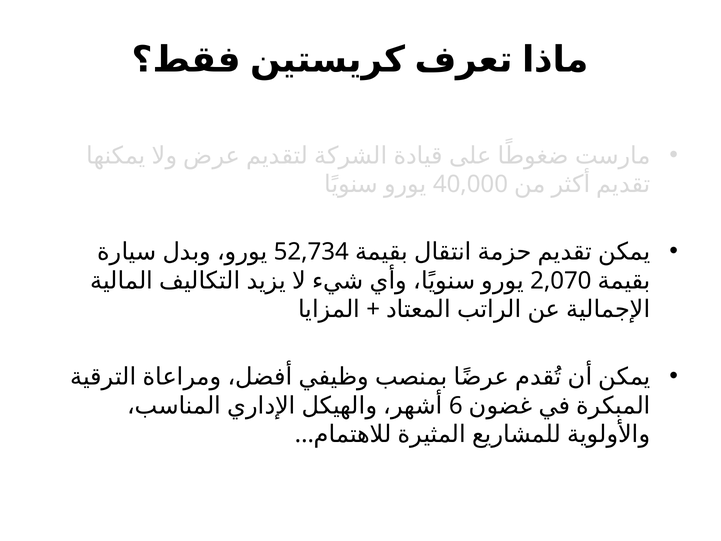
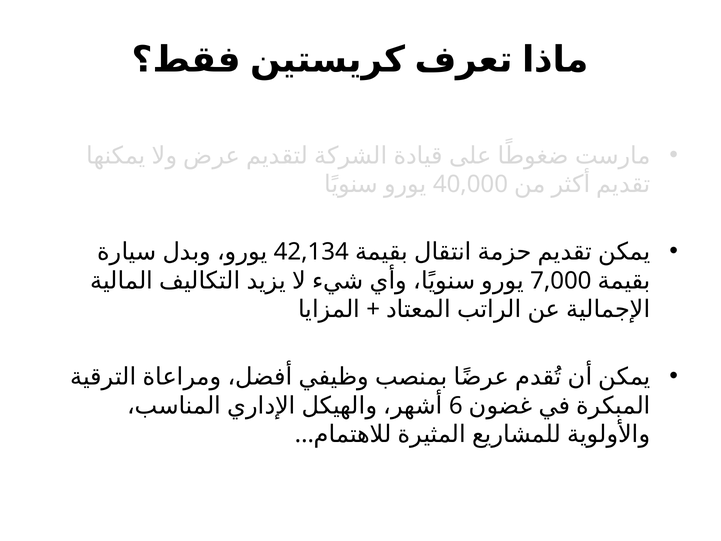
52,734: 52,734 -> 42,134 (311, 252)
2,070: 2,070 -> 7,000 (561, 280)
